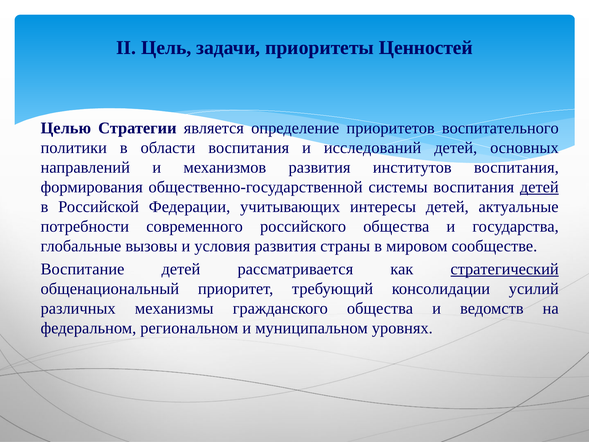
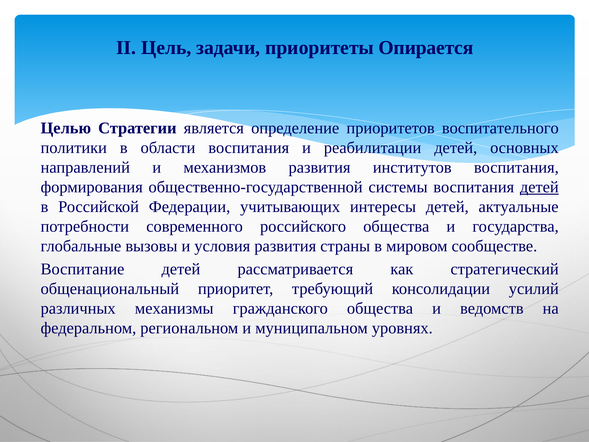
Ценностей: Ценностей -> Опирается (426, 48)
исследований: исследований -> реабилитации (373, 148)
стратегический underline: present -> none (505, 269)
